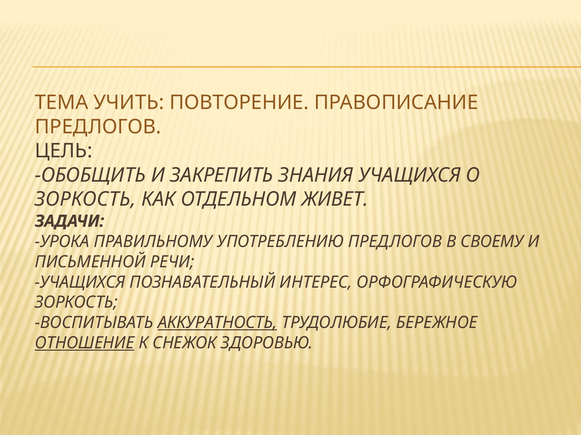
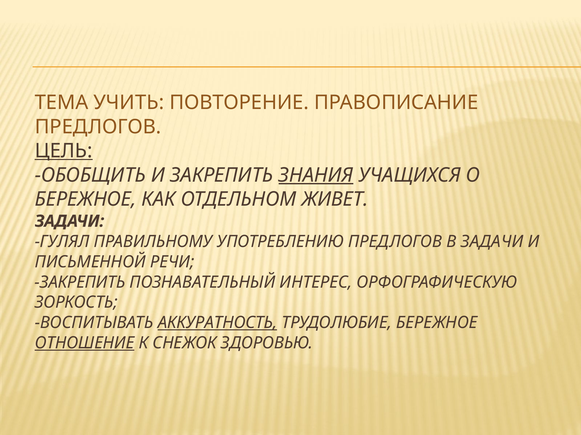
ЦЕЛЬ underline: none -> present (64, 151)
ЗНАНИЯ underline: none -> present (316, 175)
ЗОРКОСТЬ: ЗОРКОСТЬ -> БЕРЕЖНОЕ (86, 200)
УРОКА: УРОКА -> ГУЛЯЛ (62, 242)
В СВОЕМУ: СВОЕМУ -> ЗАДАЧИ (492, 242)
УЧАЩИХСЯ: УЧАЩИХСЯ -> ЗАКРЕПИТЬ (80, 283)
